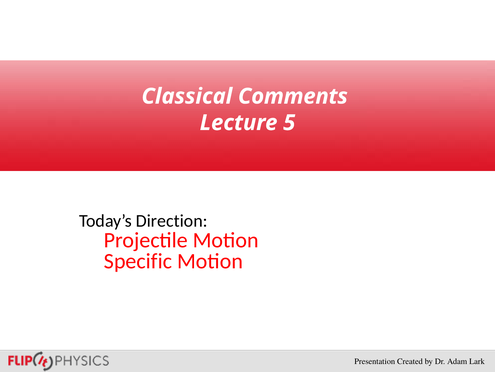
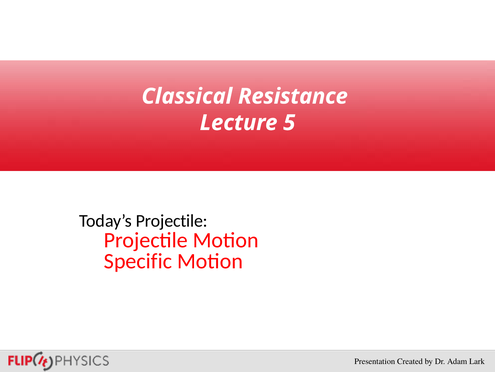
Comments: Comments -> Resistance (293, 96)
Today’s Direction: Direction -> Projectile (172, 221)
